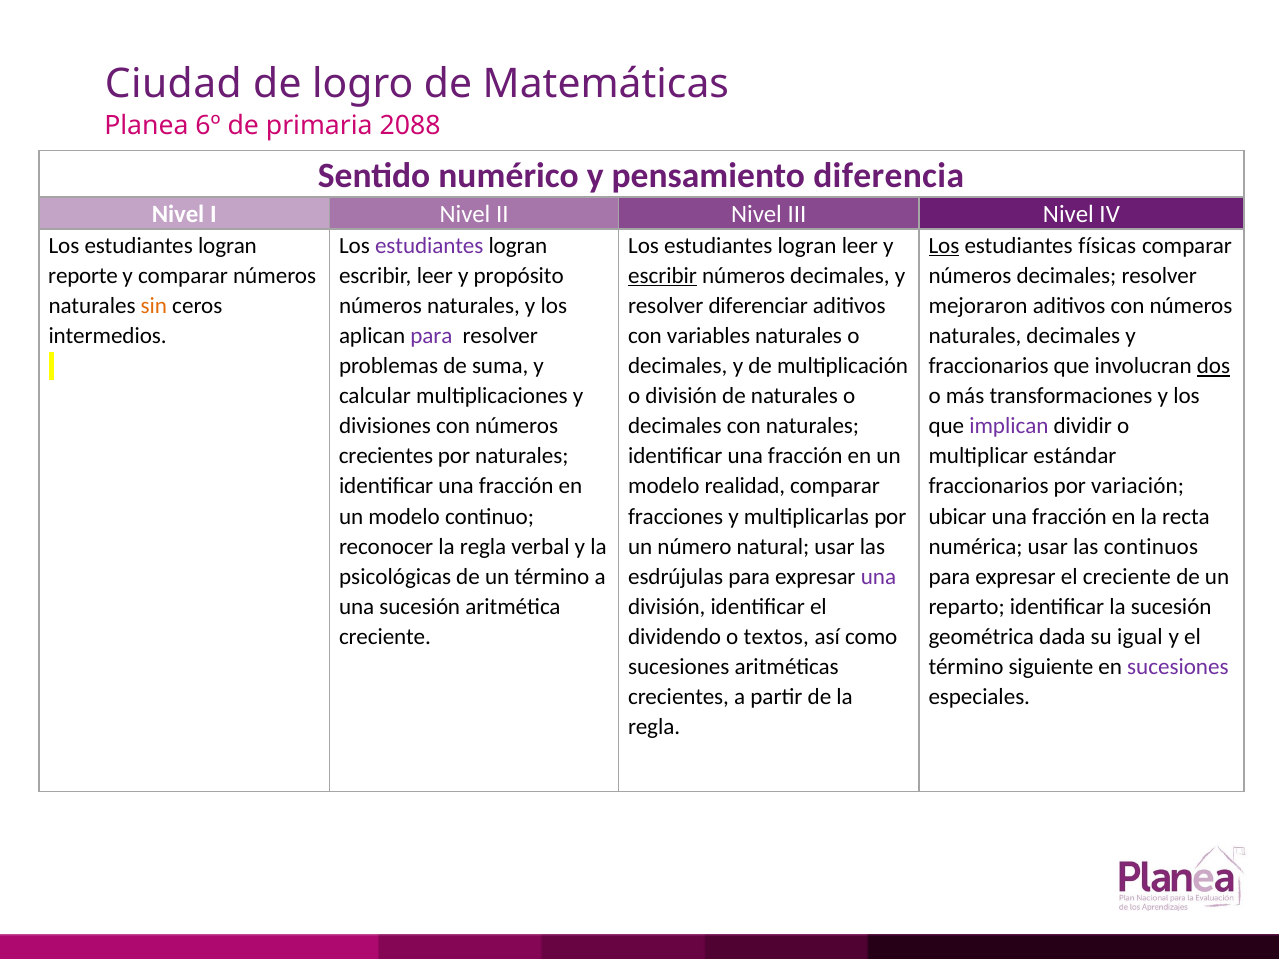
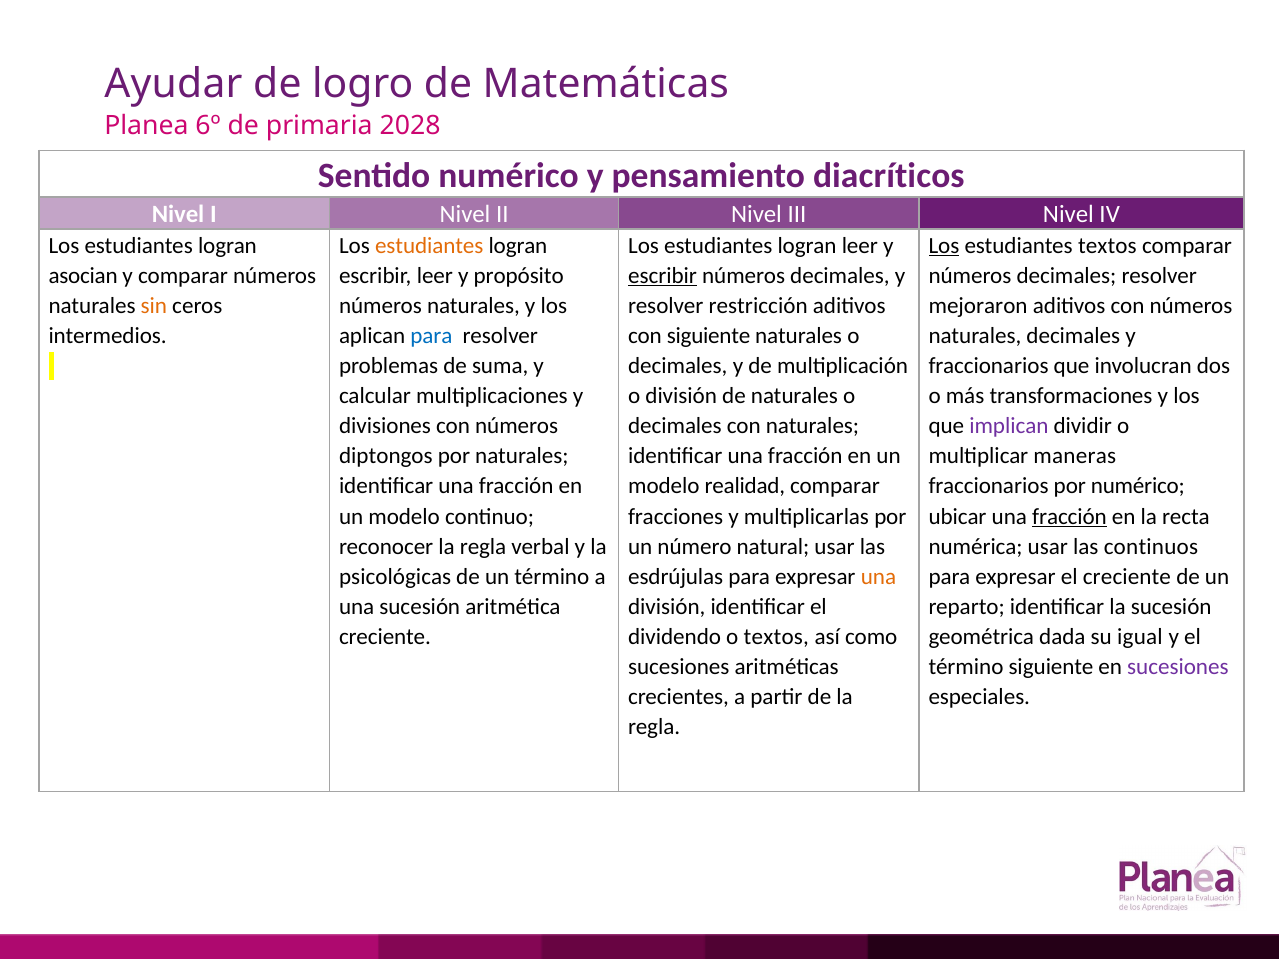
Ciudad: Ciudad -> Ayudar (173, 84)
2088: 2088 -> 2028 (410, 126)
diferencia: diferencia -> diacríticos (889, 175)
estudiantes colour: purple -> orange (429, 246)
estudiantes físicas: físicas -> textos (1107, 246)
reporte: reporte -> asocian (83, 276)
diferenciar: diferenciar -> restricción (758, 306)
para colour: purple -> blue (431, 336)
con variables: variables -> siguiente (709, 336)
dos underline: present -> none (1213, 366)
crecientes: crecientes -> diptongos (386, 456)
estándar: estándar -> maneras (1075, 456)
por variación: variación -> numérico (1138, 487)
fracción underline: none -> present (1069, 517)
una colour: purple -> orange (878, 577)
